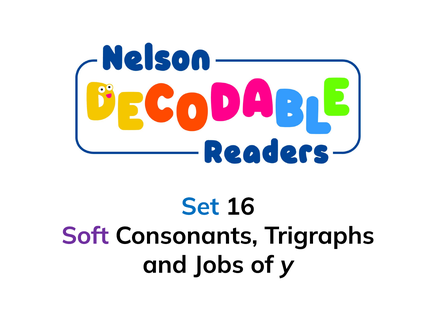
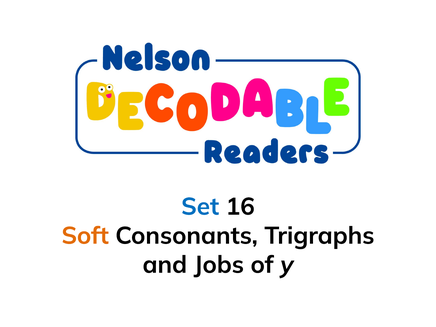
Soft colour: purple -> orange (85, 236)
